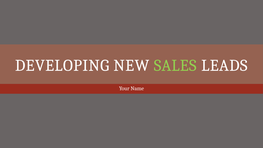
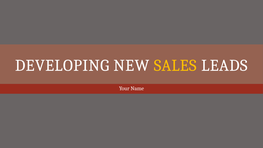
SALES colour: light green -> yellow (175, 65)
